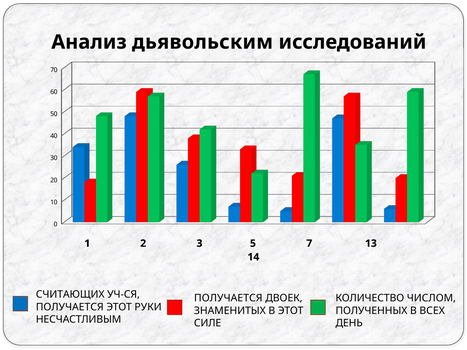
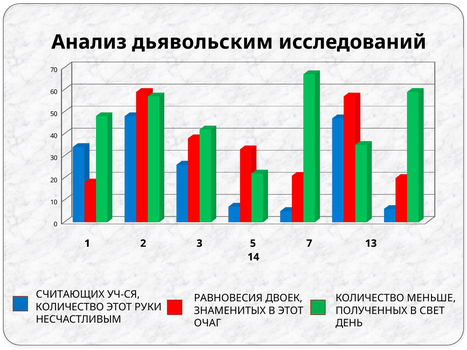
ПОЛУЧАЕТСЯ: ПОЛУЧАЕТСЯ -> РАВНОВЕСИЯ (228, 298)
ЧИСЛОМ: ЧИСЛОМ -> МЕНЬШЕ (431, 298)
ПОЛУЧАЕТСЯ: ПОЛУЧАЕТСЯ -> КОЛИЧЕСТВО (70, 307)
ВСЕХ: ВСЕХ -> СВЕТ (432, 311)
СИЛЕ: СИЛЕ -> ОЧАГ (208, 323)
